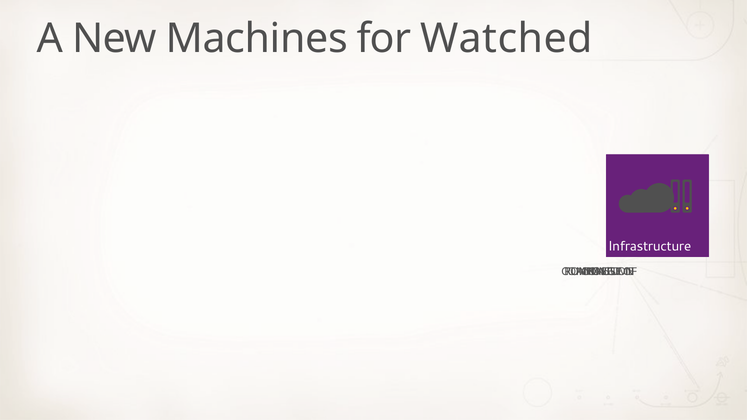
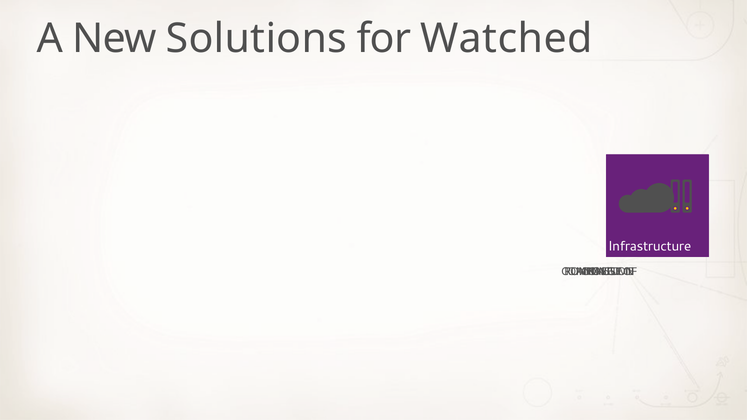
New Machines: Machines -> Solutions (256, 38)
